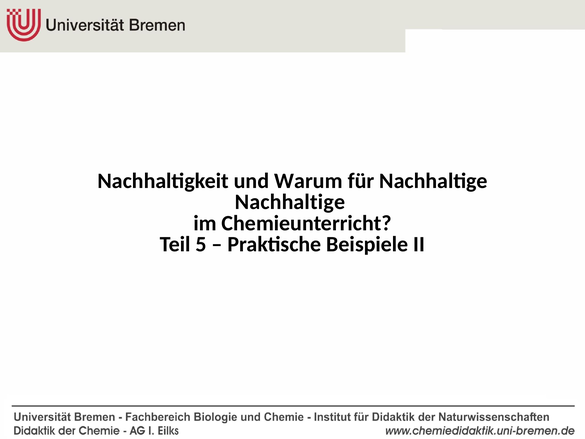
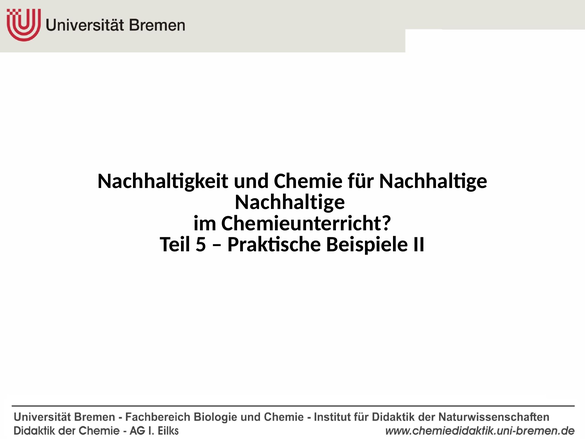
Warum: Warum -> Chemie (308, 181)
